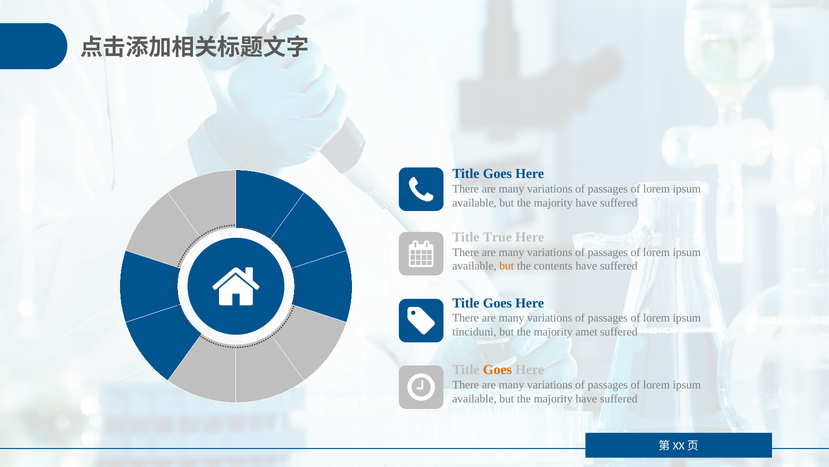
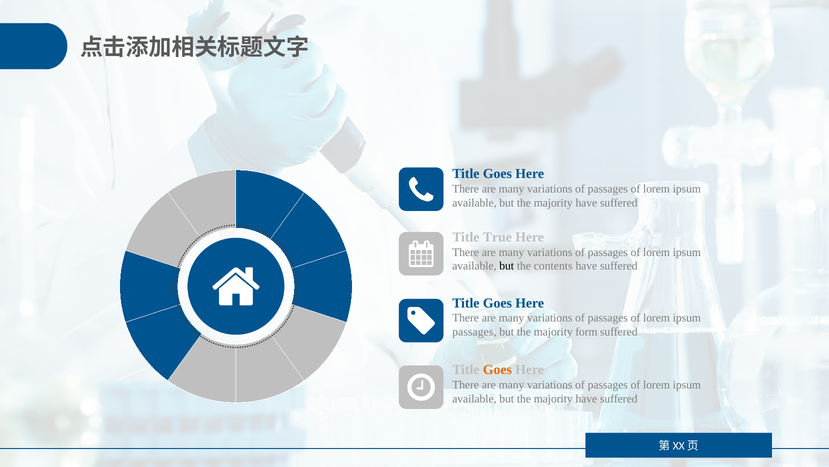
but colour: orange -> black (507, 266)
tinciduni: tinciduni -> passages (474, 331)
amet: amet -> form (586, 331)
